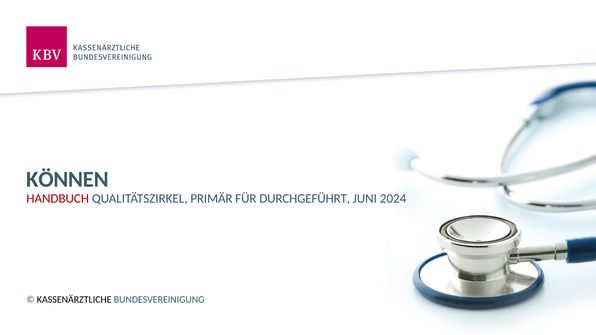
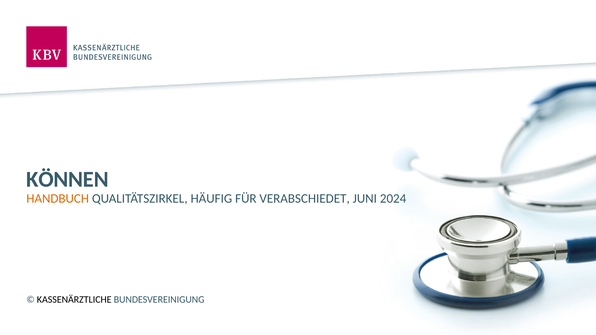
HANDBUCH colour: red -> orange (58, 199)
PRIMÄR: PRIMÄR -> HÄUFIG (211, 199)
DURCHGEFÜHRT: DURCHGEFÜHRT -> VERABSCHIEDET (305, 199)
